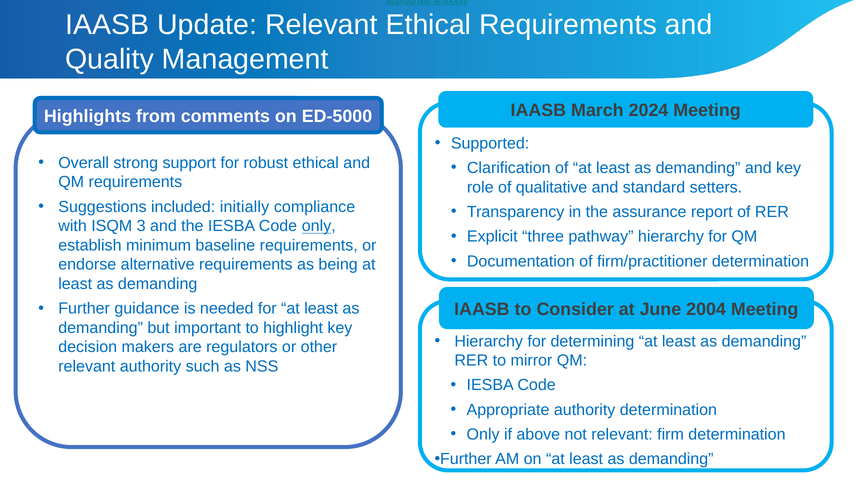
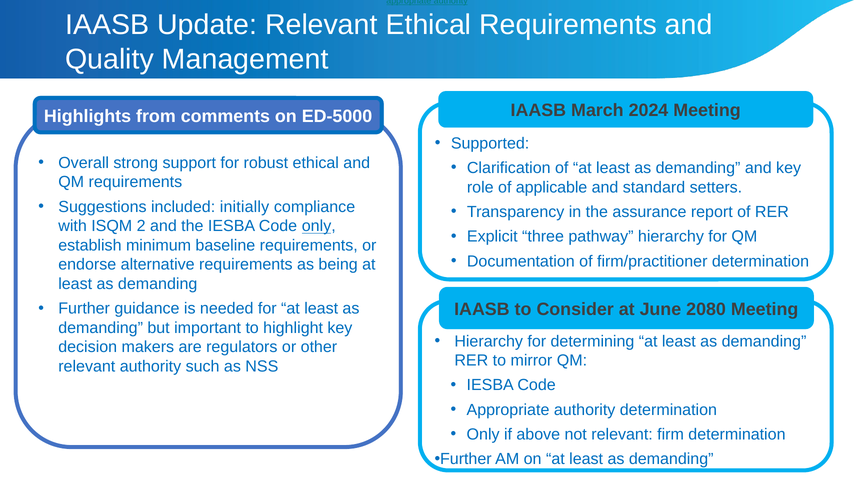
qualitative: qualitative -> applicable (552, 187)
3: 3 -> 2 (141, 226)
2004: 2004 -> 2080 (706, 309)
